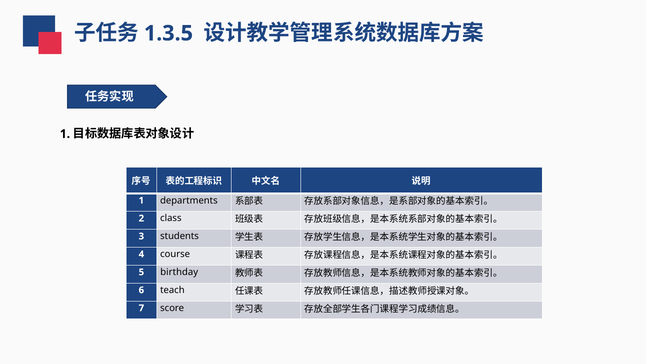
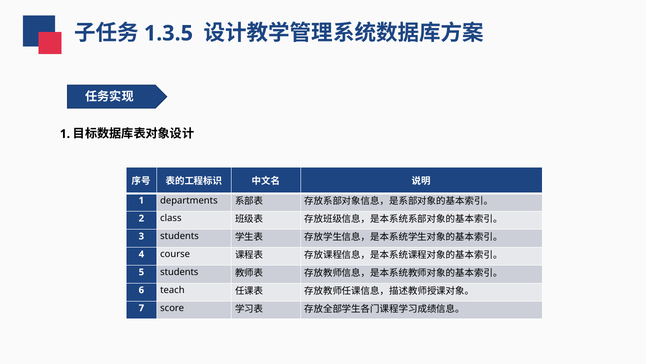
5 birthday: birthday -> students (179, 272)
